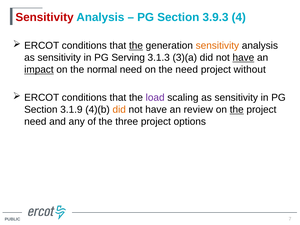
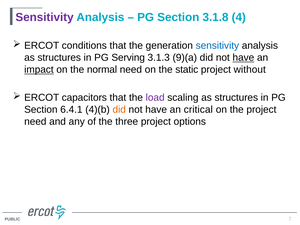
Sensitivity colour: red -> purple (45, 17)
3.9.3: 3.9.3 -> 3.1.8 (215, 17)
the underline: present -> none (136, 46)
sensitivity colour: orange -> blue (217, 46)
sensitivity: sensitivity -> structures (59, 58)
3)(a: 3)(a -> 9)(a (185, 58)
the need: need -> static (187, 70)
conditions: conditions -> capacitors (84, 98)
scaling as sensitivity: sensitivity -> structures (236, 98)
3.1.9: 3.1.9 -> 6.4.1 (71, 110)
review: review -> critical (198, 110)
the underline: present -> none (237, 110)
